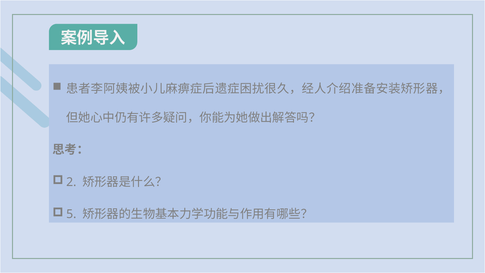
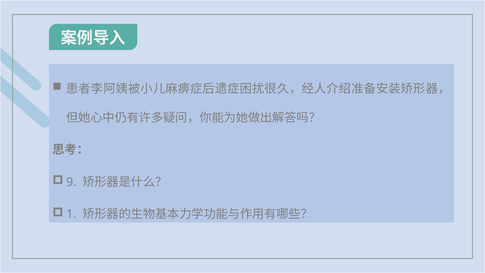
2: 2 -> 9 (71, 182)
5: 5 -> 1 (71, 214)
